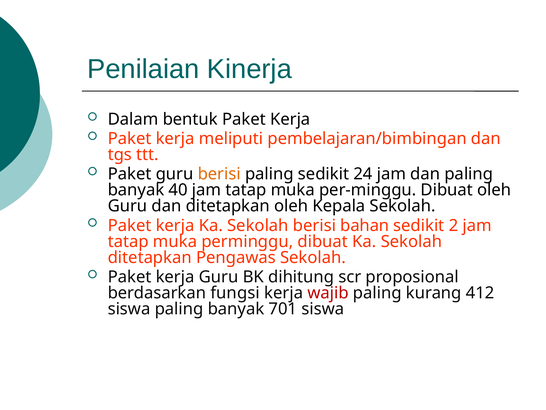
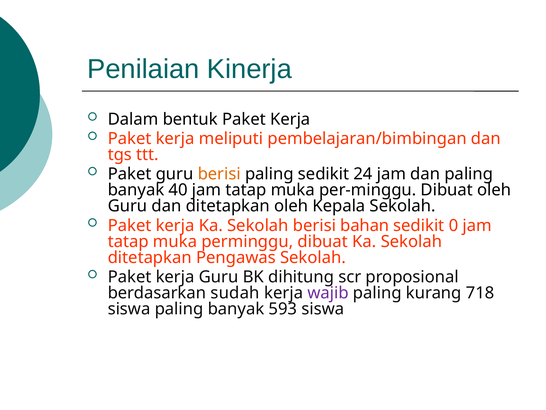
2: 2 -> 0 (453, 225)
fungsi: fungsi -> sudah (235, 293)
wajib colour: red -> purple (328, 293)
412: 412 -> 718 (480, 293)
701: 701 -> 593 (283, 309)
